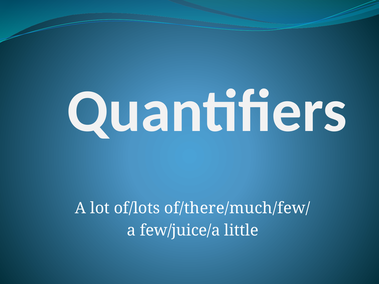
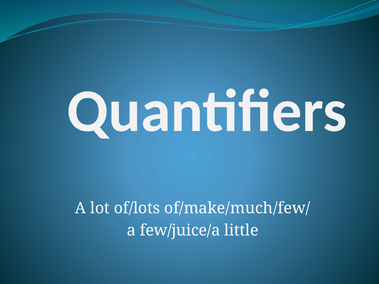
of/there/much/few/: of/there/much/few/ -> of/make/much/few/ (237, 208)
